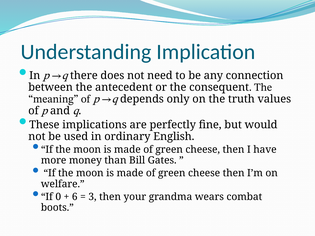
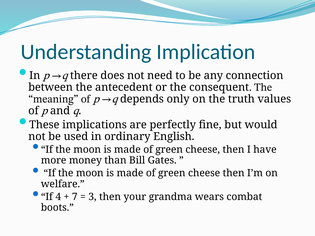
0: 0 -> 4 (58, 197)
6: 6 -> 7 (75, 197)
